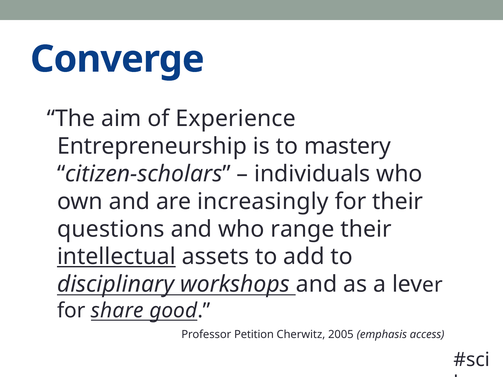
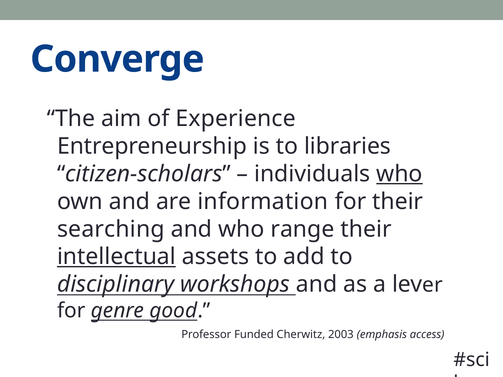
mastery: mastery -> libraries (348, 146)
who underline: none -> present (399, 174)
increasingly: increasingly -> information (263, 202)
questions: questions -> searching (111, 229)
share: share -> genre (118, 311)
Petition: Petition -> Funded (254, 335)
2005: 2005 -> 2003 (341, 335)
